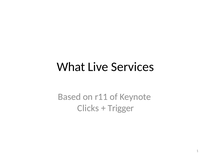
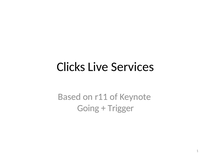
What: What -> Clicks (71, 67)
Clicks: Clicks -> Going (88, 108)
